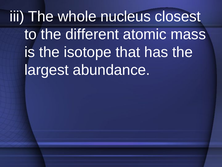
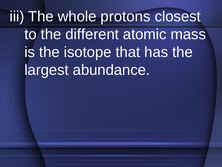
nucleus: nucleus -> protons (126, 17)
